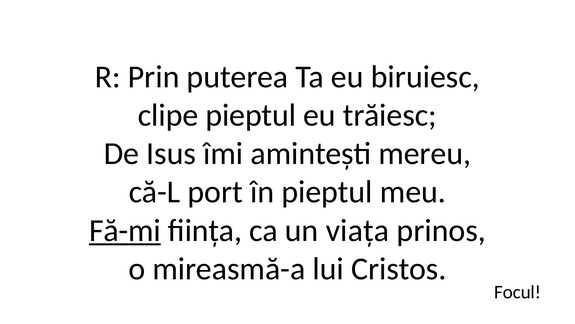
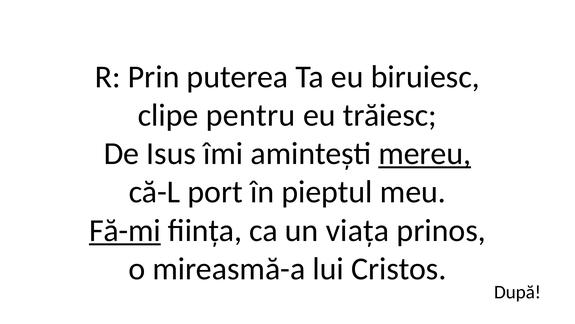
clipe pieptul: pieptul -> pentru (251, 115)
mereu underline: none -> present (425, 153)
Focul: Focul -> După (518, 292)
